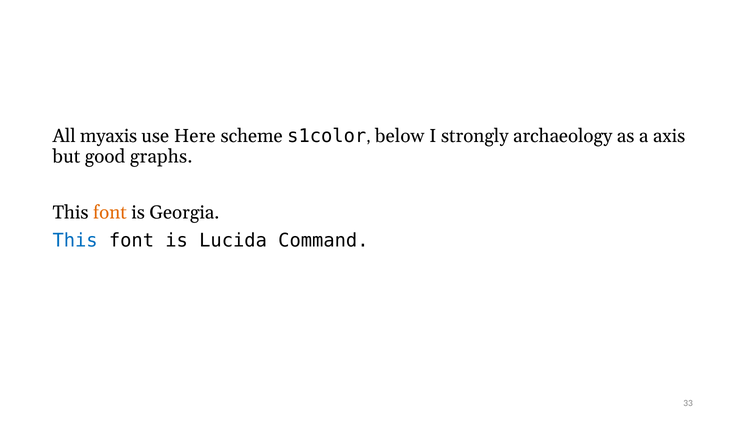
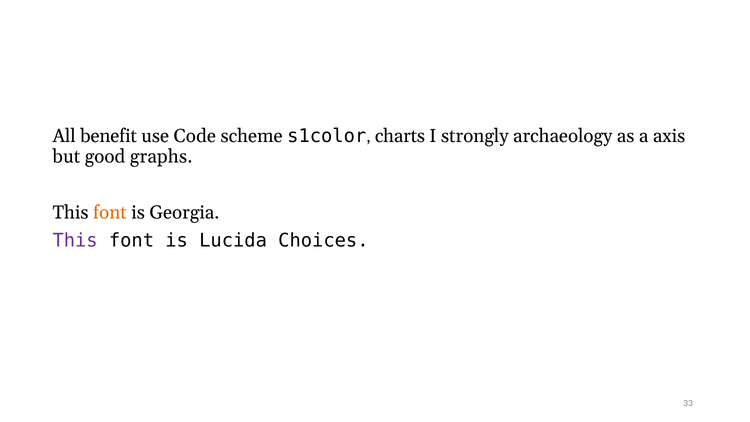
myaxis: myaxis -> benefit (109, 136)
Here: Here -> Code (195, 136)
below: below -> charts (400, 136)
This colour: blue -> purple (75, 241)
Command: Command -> Choices (323, 241)
